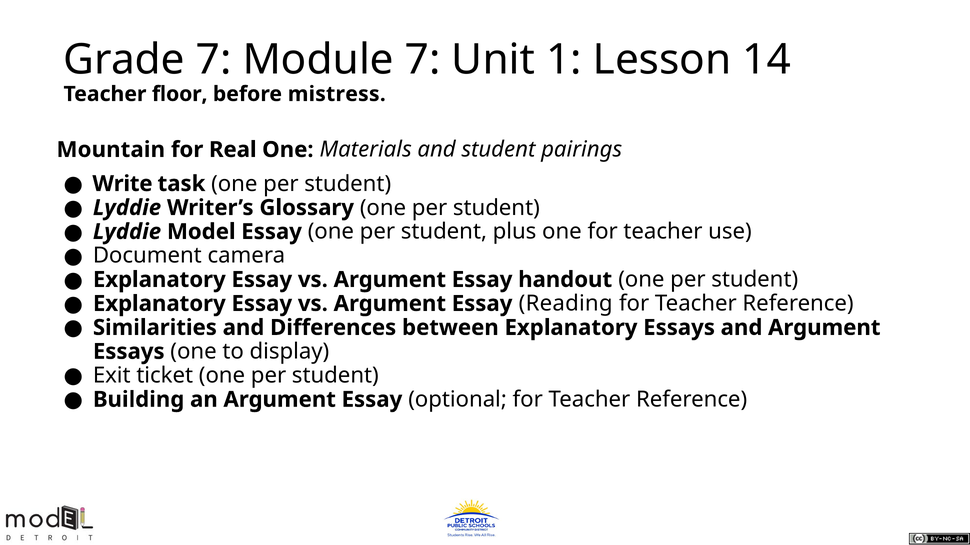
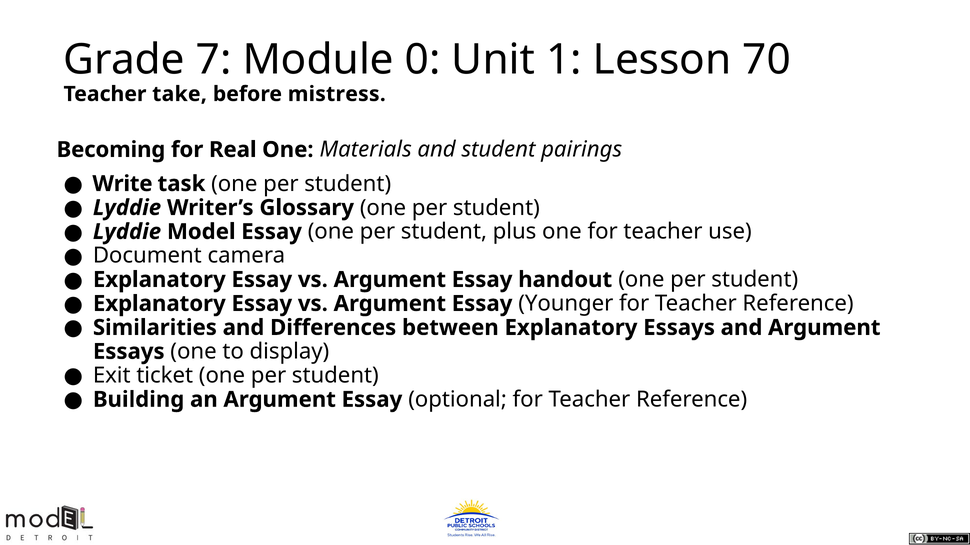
Module 7: 7 -> 0 (423, 60)
14: 14 -> 70 (767, 60)
floor: floor -> take (180, 94)
Mountain: Mountain -> Becoming (111, 150)
Reading: Reading -> Younger (566, 304)
